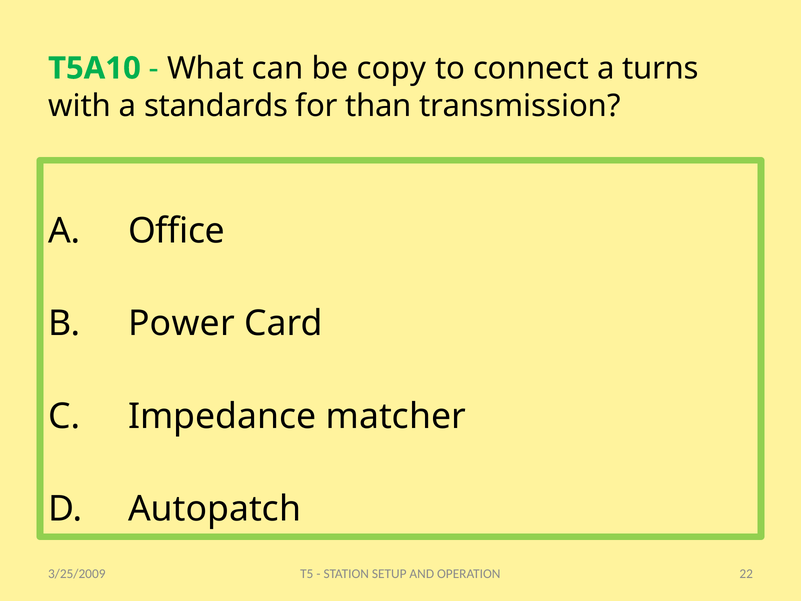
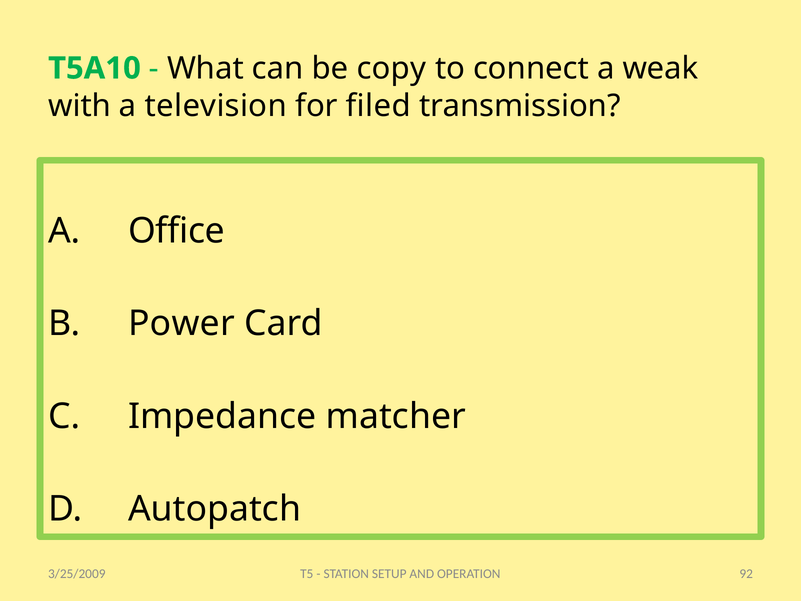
turns: turns -> weak (661, 68)
standards: standards -> television (216, 106)
than: than -> filed (378, 106)
22: 22 -> 92 (746, 574)
